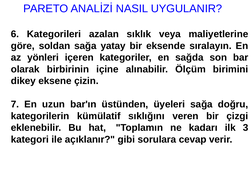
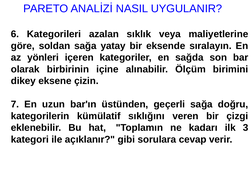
üyeleri: üyeleri -> geçerli (169, 104)
